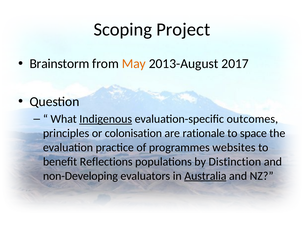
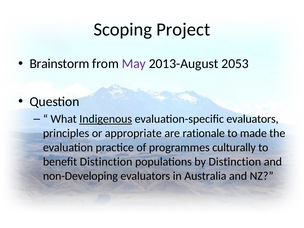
May colour: orange -> purple (134, 64)
2017: 2017 -> 2053 (235, 64)
evaluation-specific outcomes: outcomes -> evaluators (252, 119)
colonisation: colonisation -> appropriate (133, 133)
space: space -> made (253, 133)
websites: websites -> culturally (234, 147)
benefit Reflections: Reflections -> Distinction (106, 162)
Australia underline: present -> none (205, 176)
